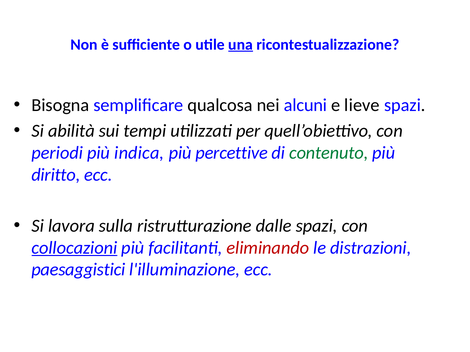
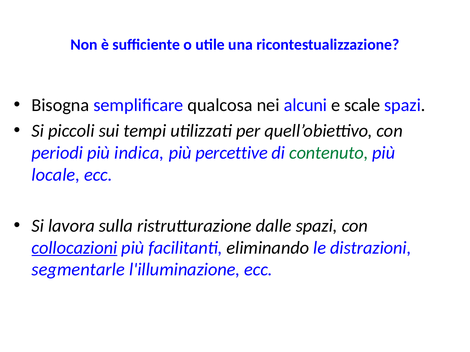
una underline: present -> none (241, 45)
lieve: lieve -> scale (362, 105)
abilità: abilità -> piccoli (71, 131)
diritto: diritto -> locale (56, 175)
eliminando colour: red -> black (268, 248)
paesaggistici: paesaggistici -> segmentarle (78, 270)
